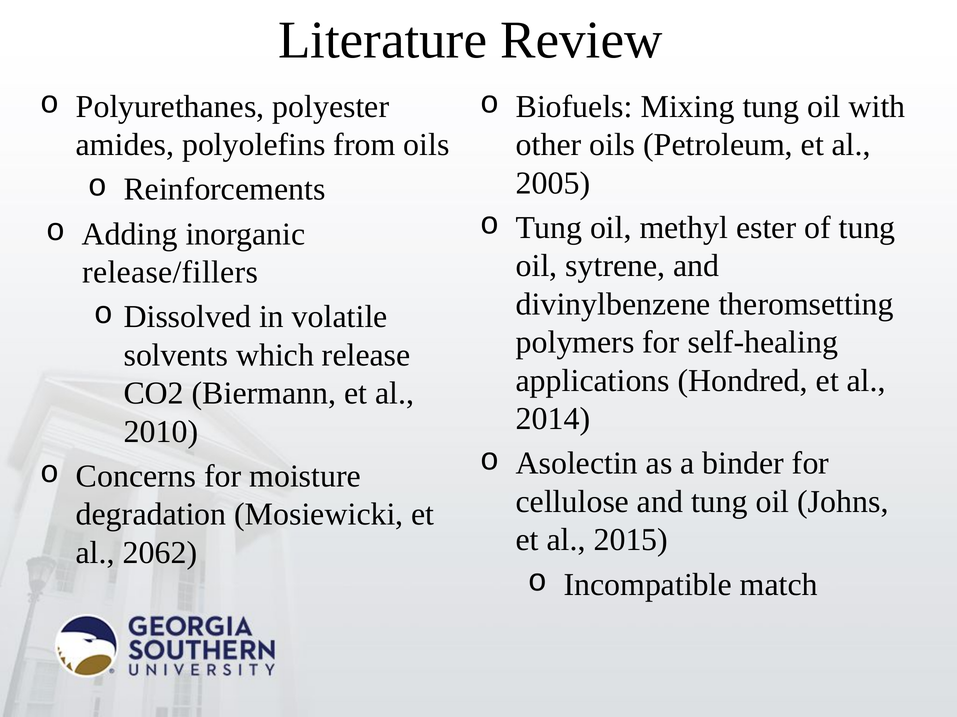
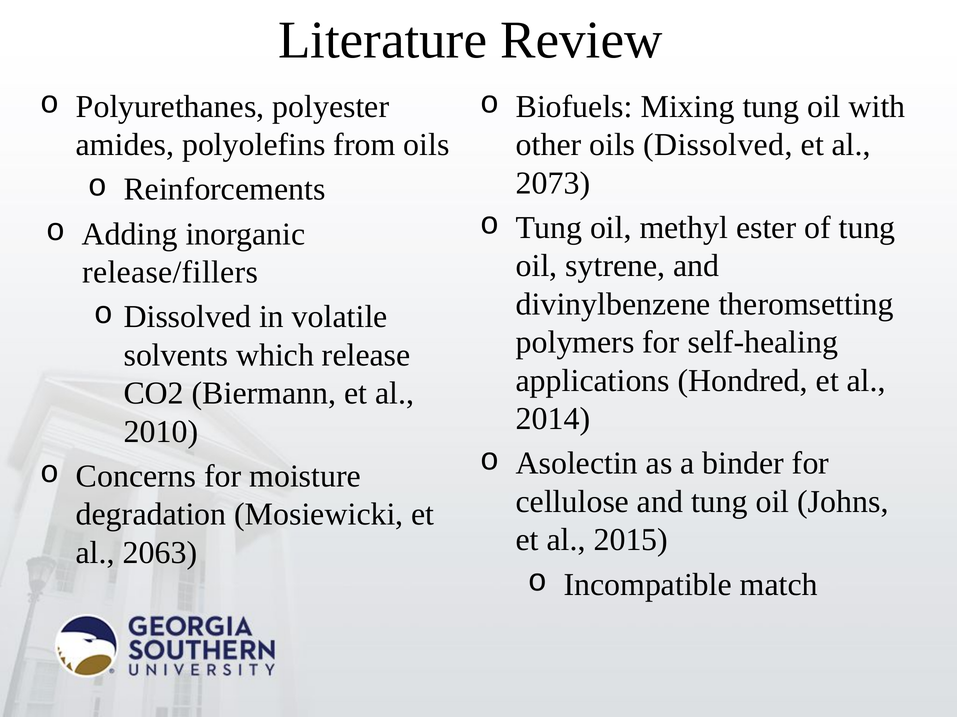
oils Petroleum: Petroleum -> Dissolved (718, 145)
2005: 2005 -> 2073 (553, 183)
2062: 2062 -> 2063 (160, 553)
